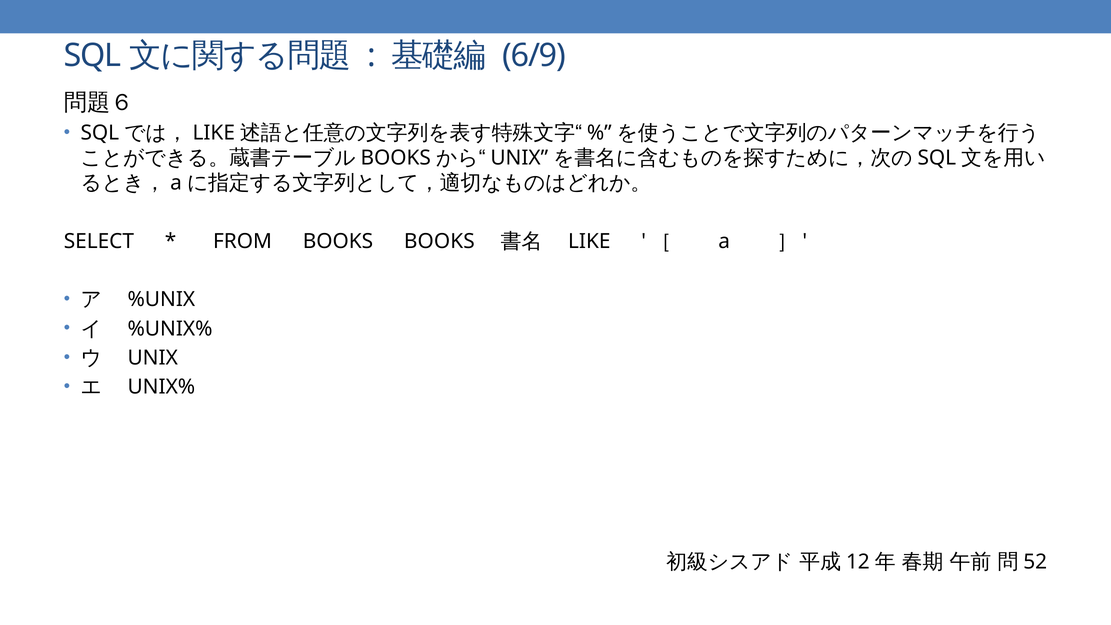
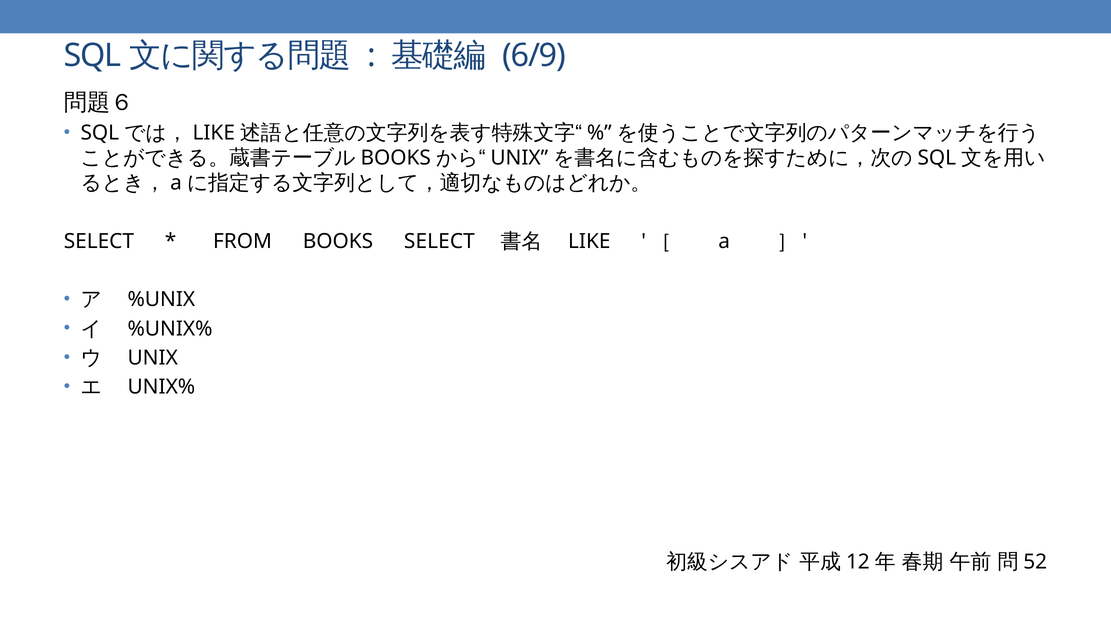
BOOKS BOOKS: BOOKS -> SELECT (439, 241)
